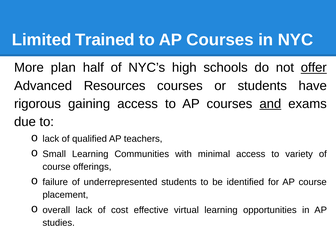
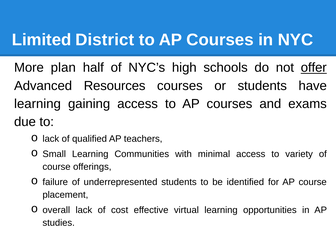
Trained: Trained -> District (105, 40)
rigorous: rigorous -> learning (37, 104)
and underline: present -> none (270, 104)
